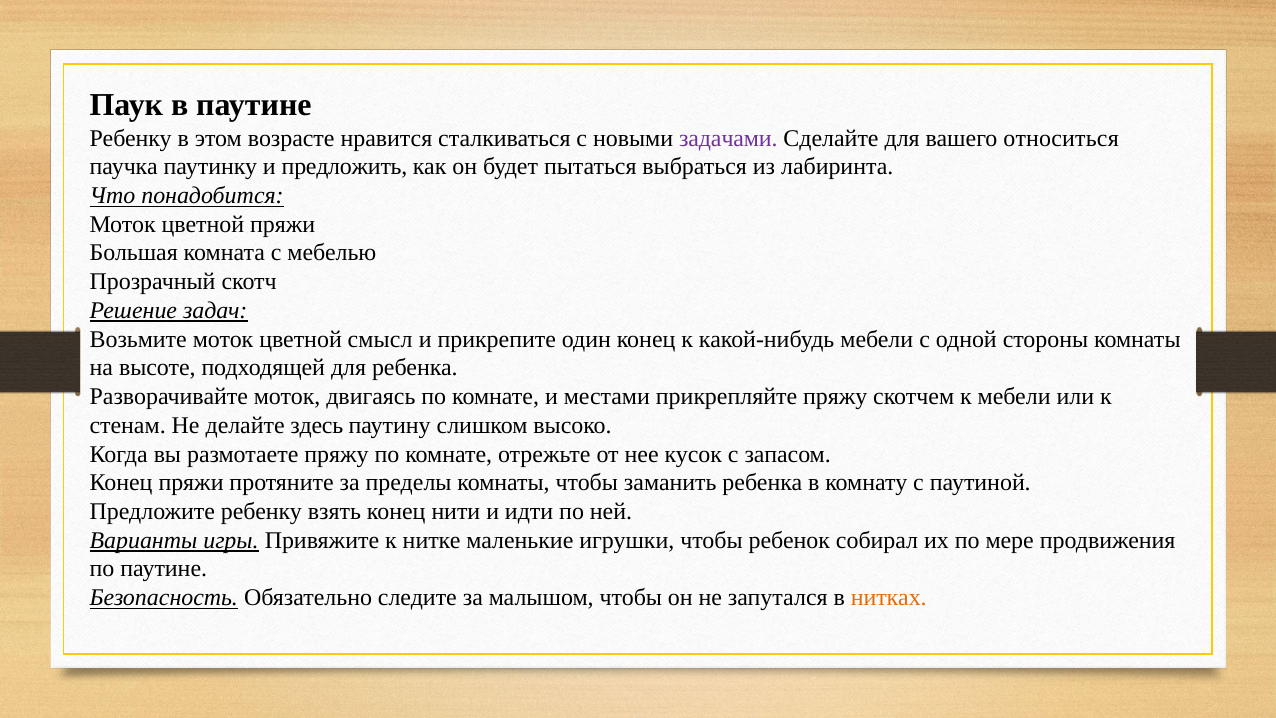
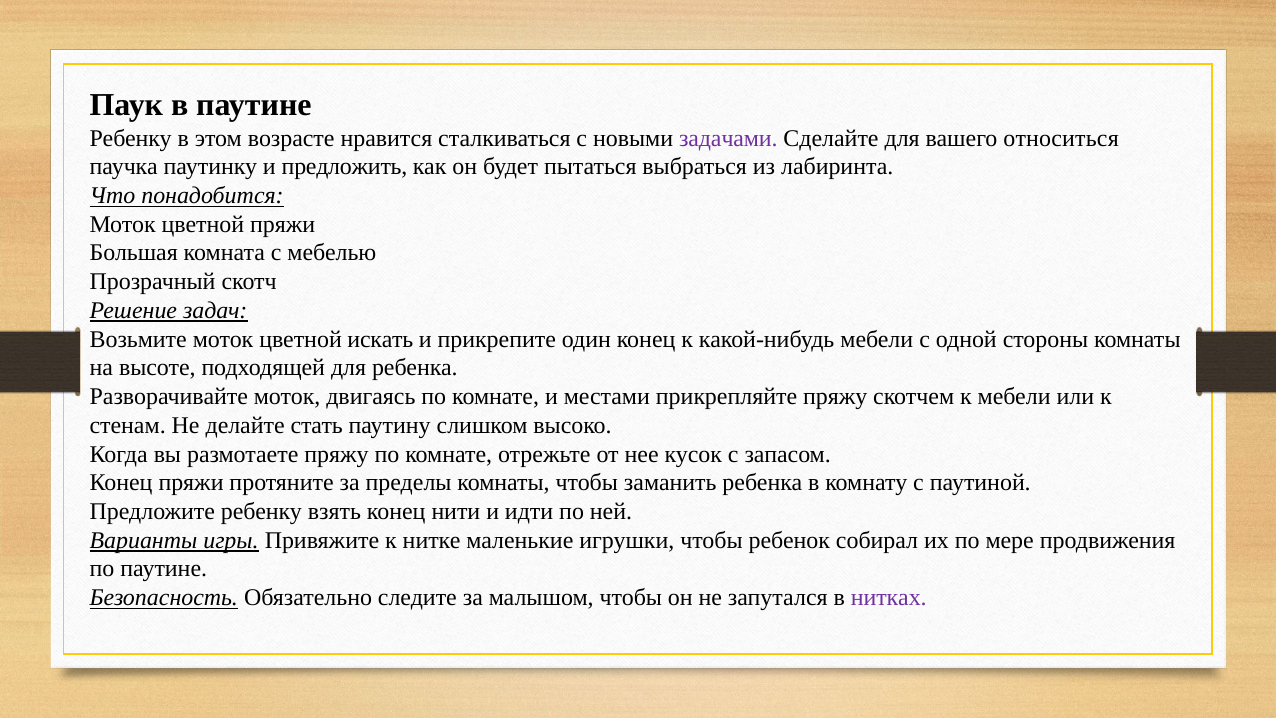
смысл: смысл -> искать (380, 339)
здесь: здесь -> стать (317, 425)
нитках colour: orange -> purple (889, 597)
